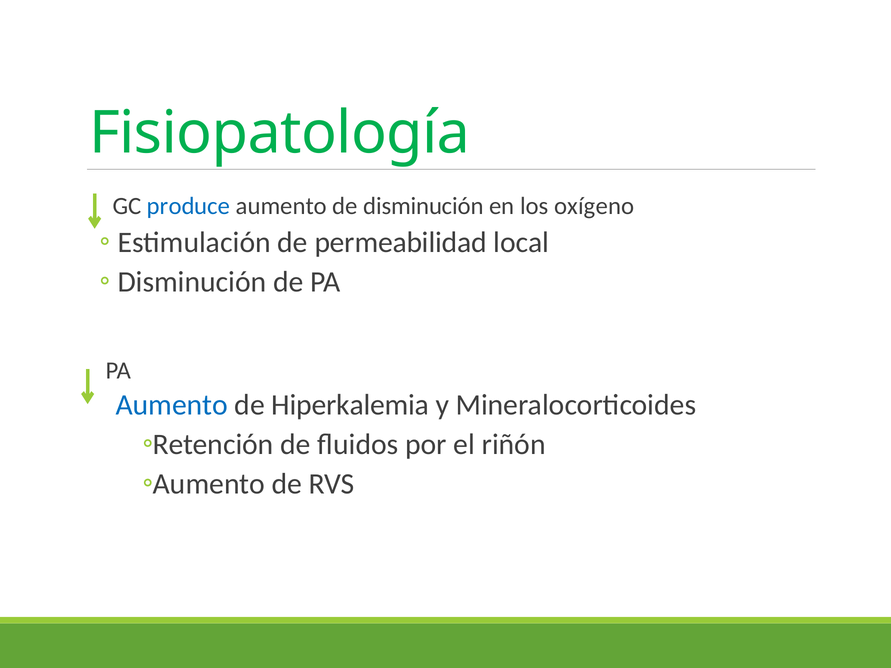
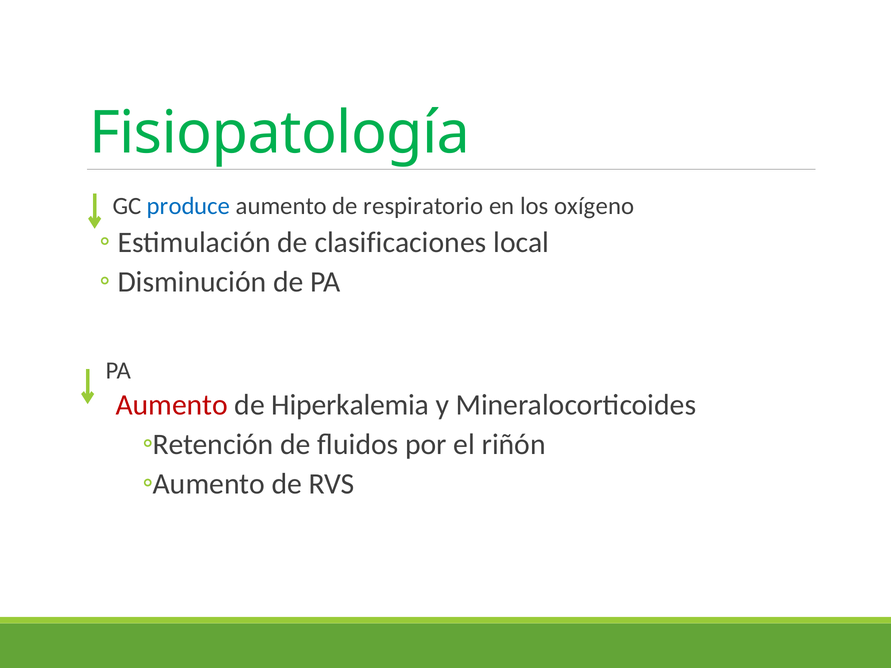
disminución: disminución -> respiratorio (423, 206)
permeabilidad: permeabilidad -> clasificaciones (401, 243)
Aumento colour: blue -> red (172, 405)
